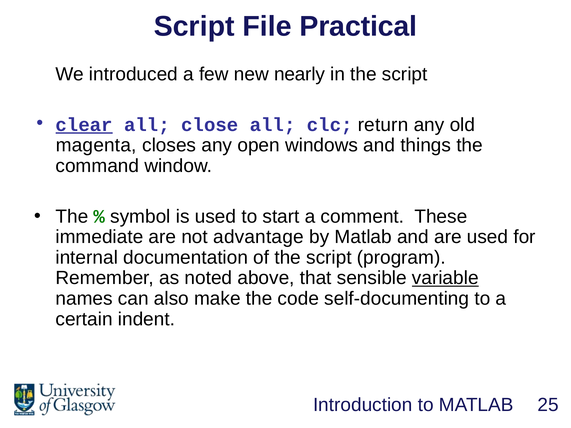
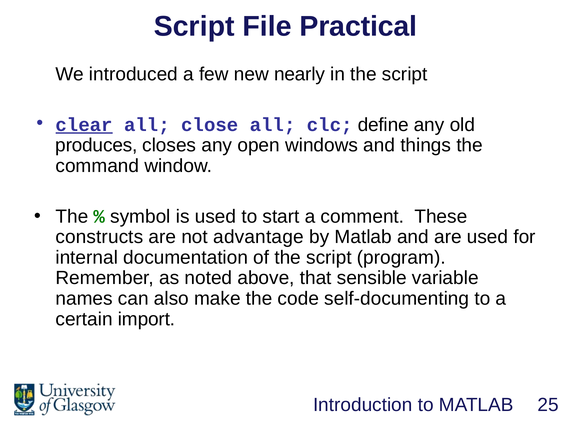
return: return -> define (383, 125)
magenta: magenta -> produces (96, 145)
immediate: immediate -> constructs (99, 237)
variable underline: present -> none (445, 278)
indent: indent -> import (147, 319)
